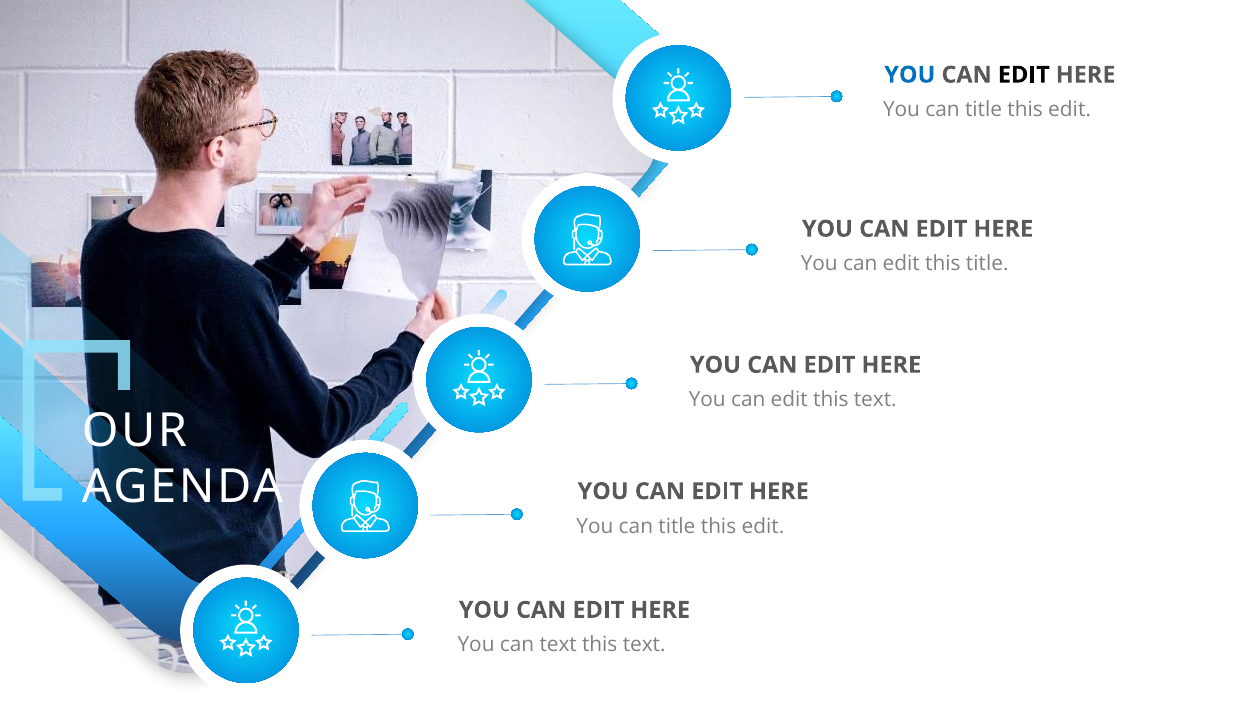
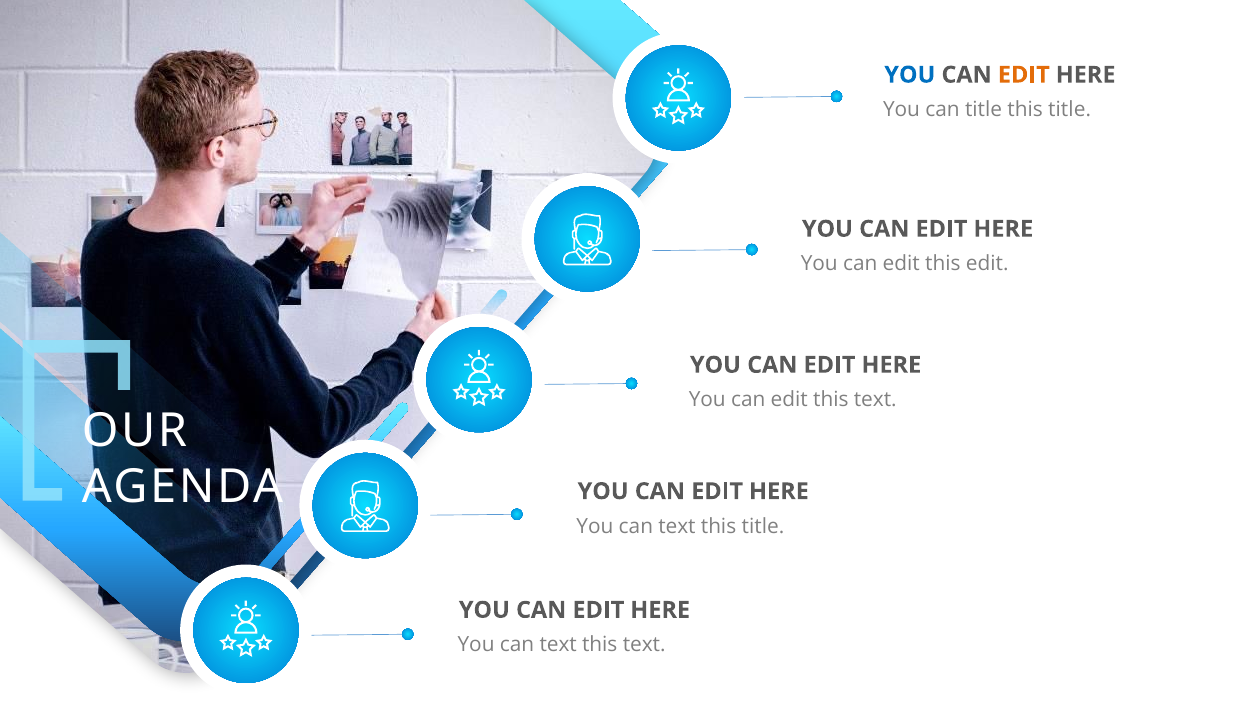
EDIT colour: black -> orange (1024, 75)
edit: edit -> title (1070, 110)
this title: title -> edit (987, 264)
title: title -> text (677, 526)
edit: edit -> title (763, 526)
